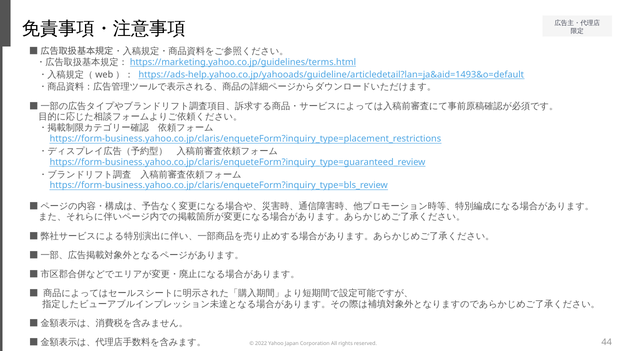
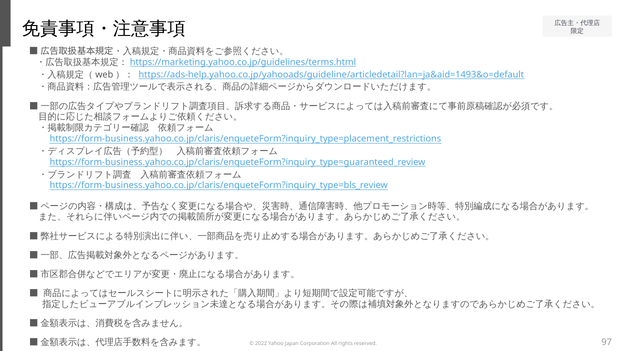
44: 44 -> 97 (607, 343)
